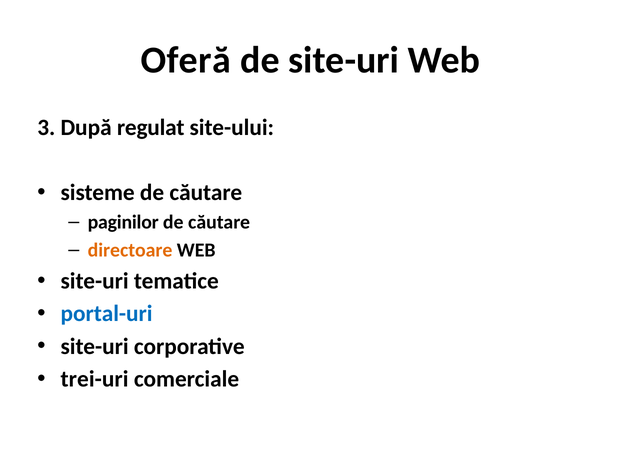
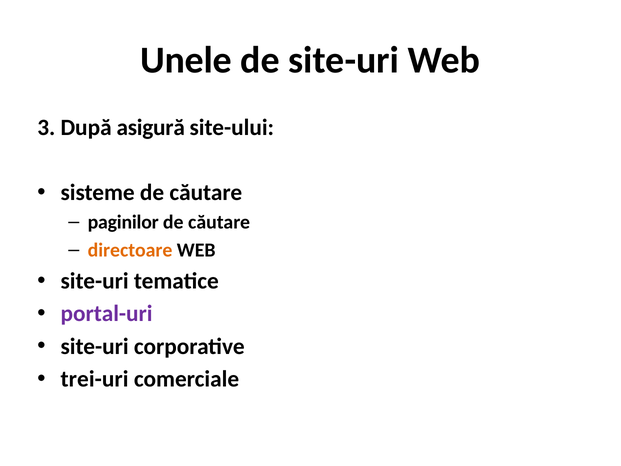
Oferă: Oferă -> Unele (186, 60)
regulat: regulat -> asigură (151, 127)
portal-uri colour: blue -> purple (107, 314)
